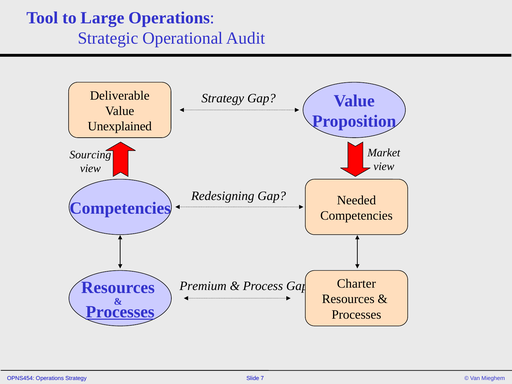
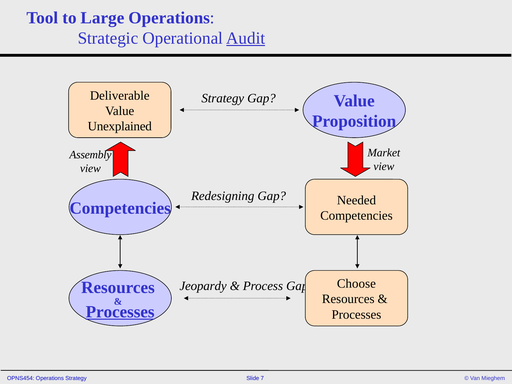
Audit underline: none -> present (246, 38)
Sourcing: Sourcing -> Assembly (90, 155)
Charter: Charter -> Choose (356, 284)
Premium: Premium -> Jeopardy (203, 286)
